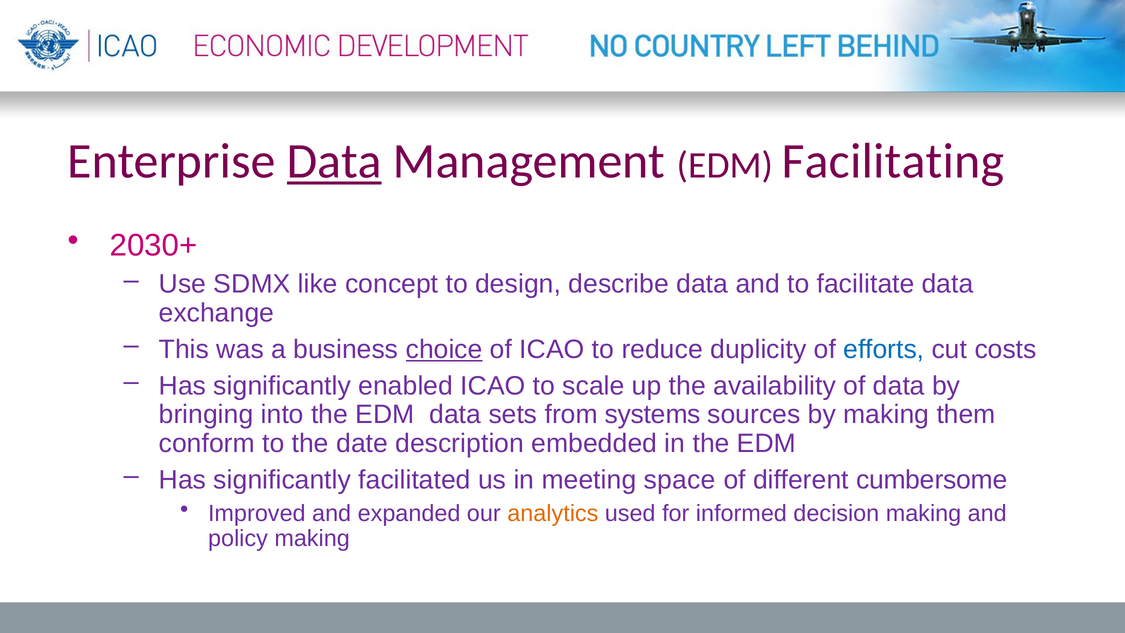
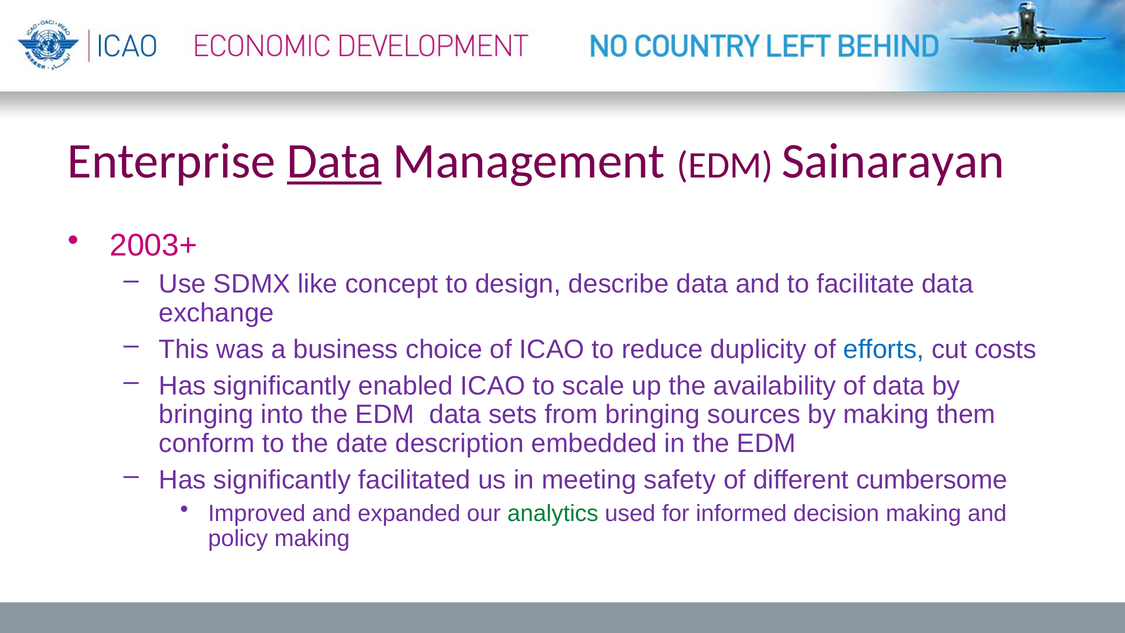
Facilitating: Facilitating -> Sainarayan (893, 161)
2030+: 2030+ -> 2003+ (154, 246)
choice underline: present -> none (444, 349)
from systems: systems -> bringing (653, 415)
space: space -> safety (680, 480)
analytics colour: orange -> green (553, 513)
